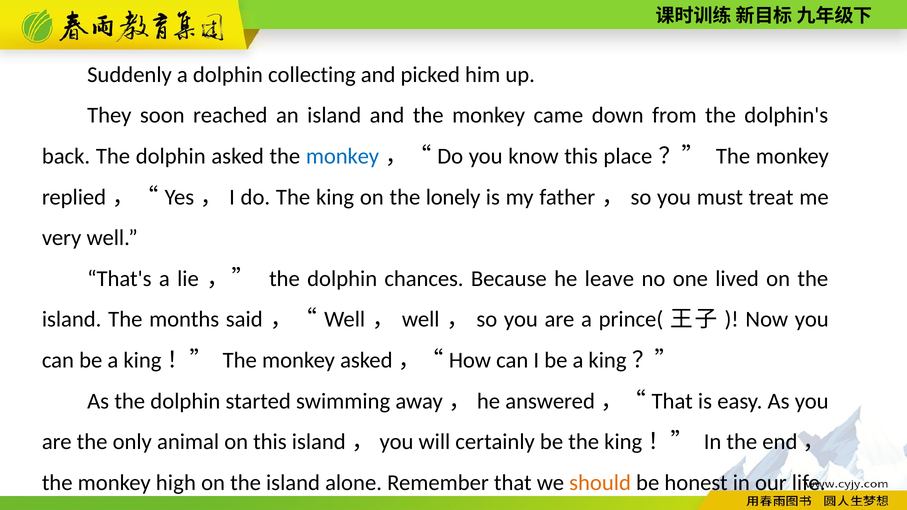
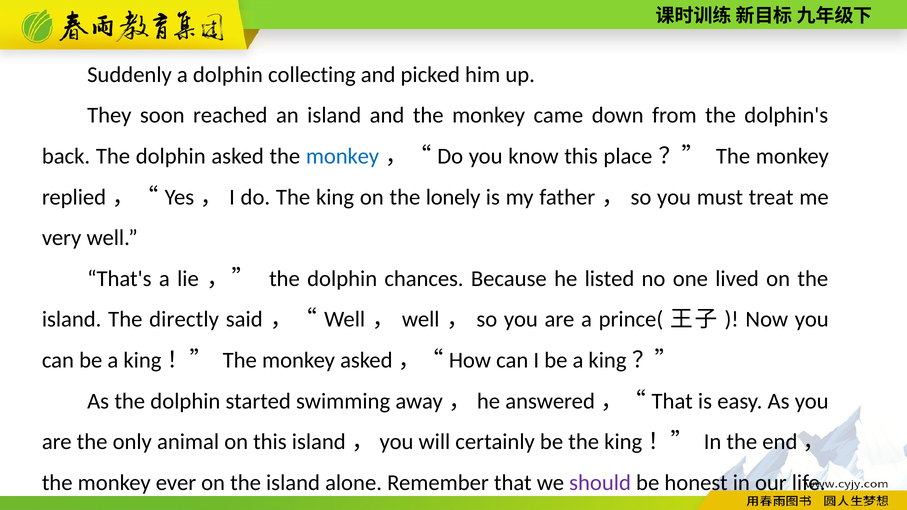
leave: leave -> listed (610, 279)
months: months -> directly (184, 320)
high: high -> ever (176, 483)
should colour: orange -> purple (600, 483)
